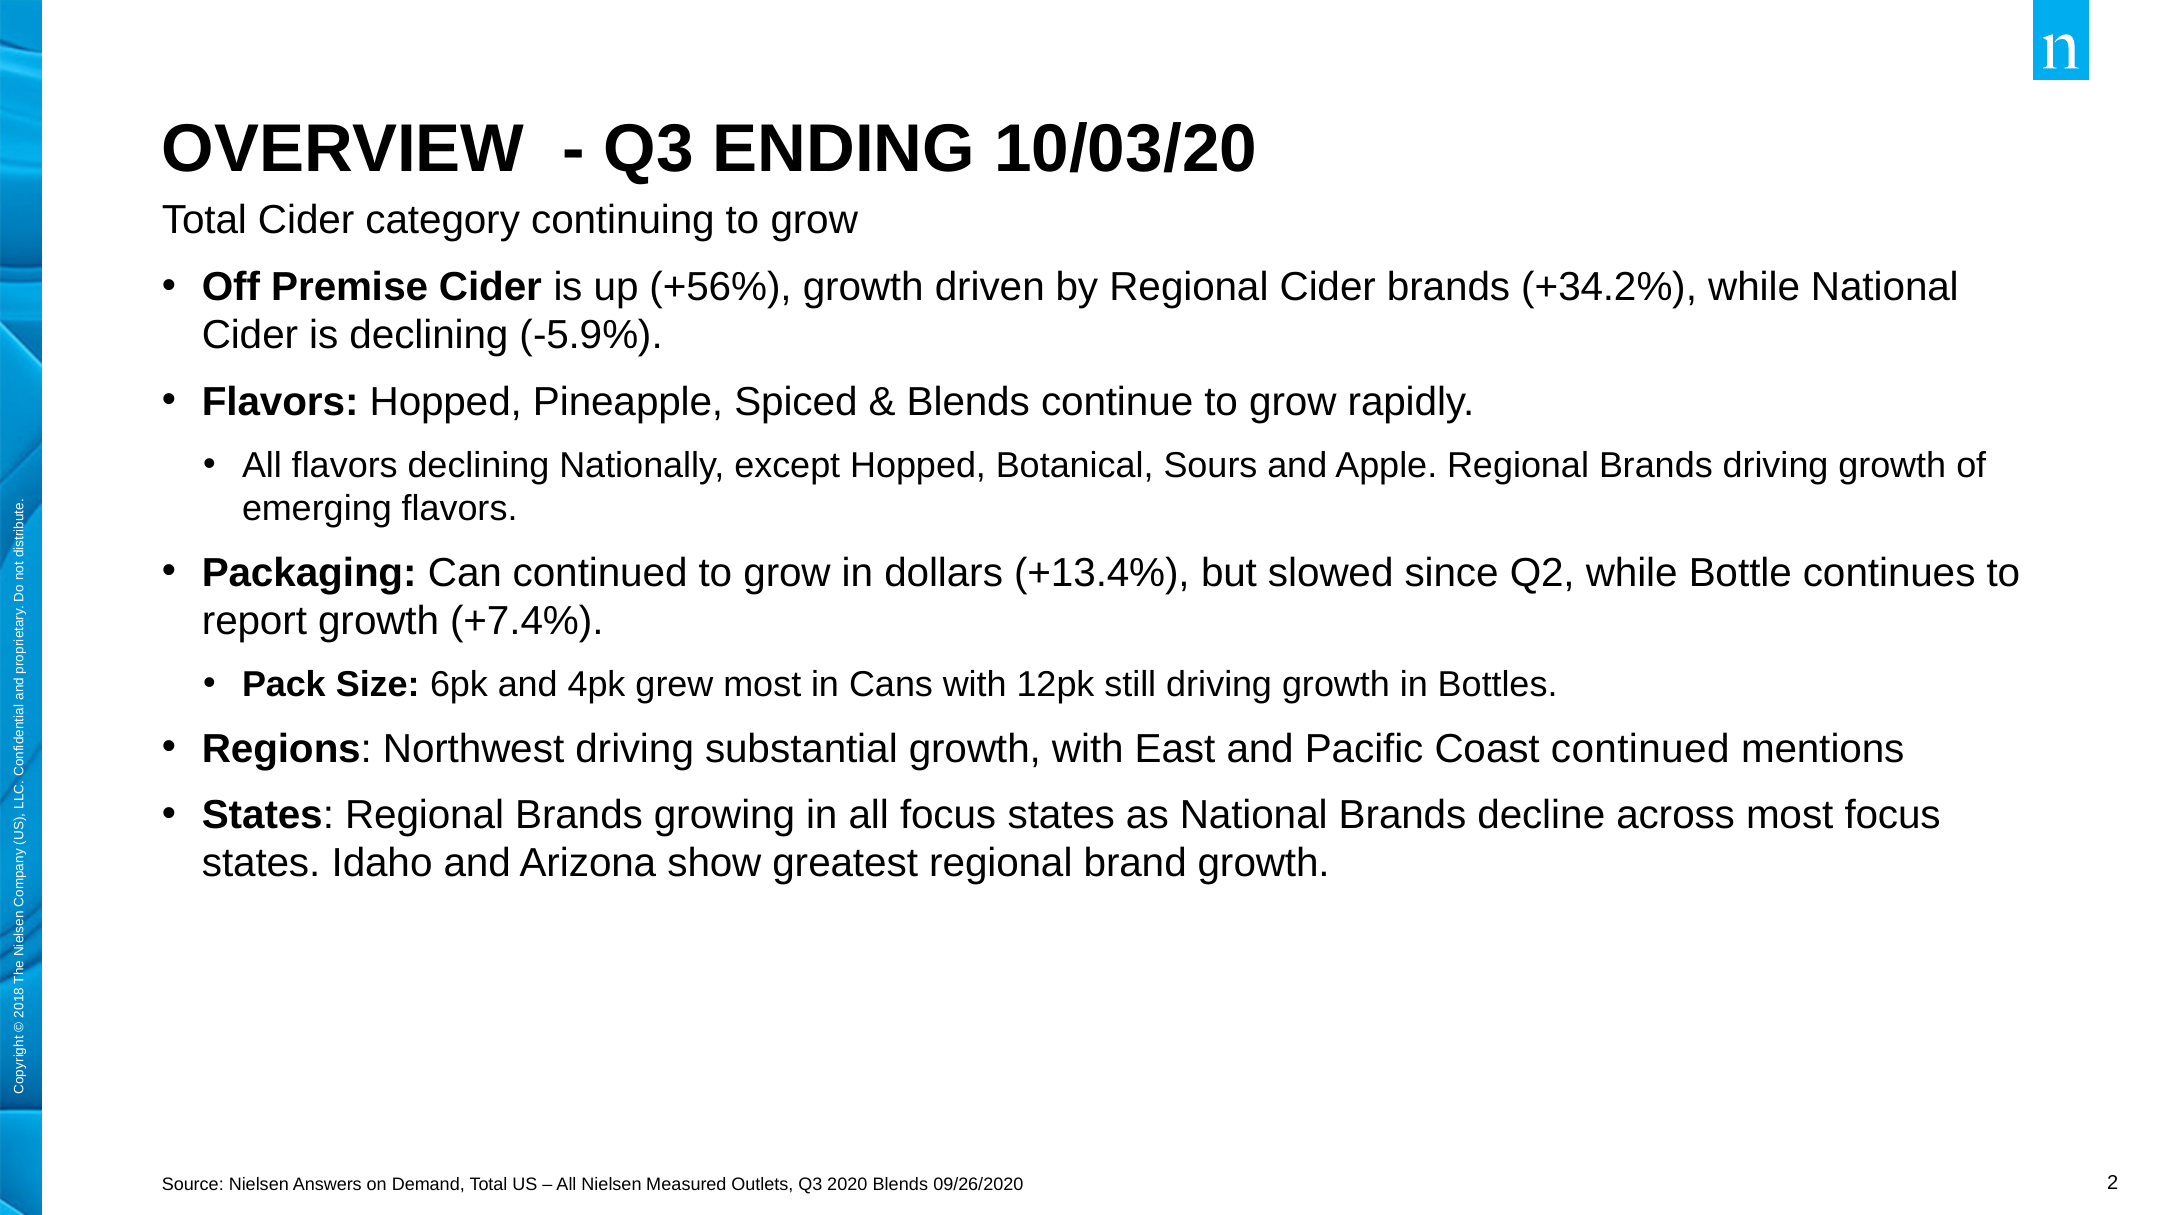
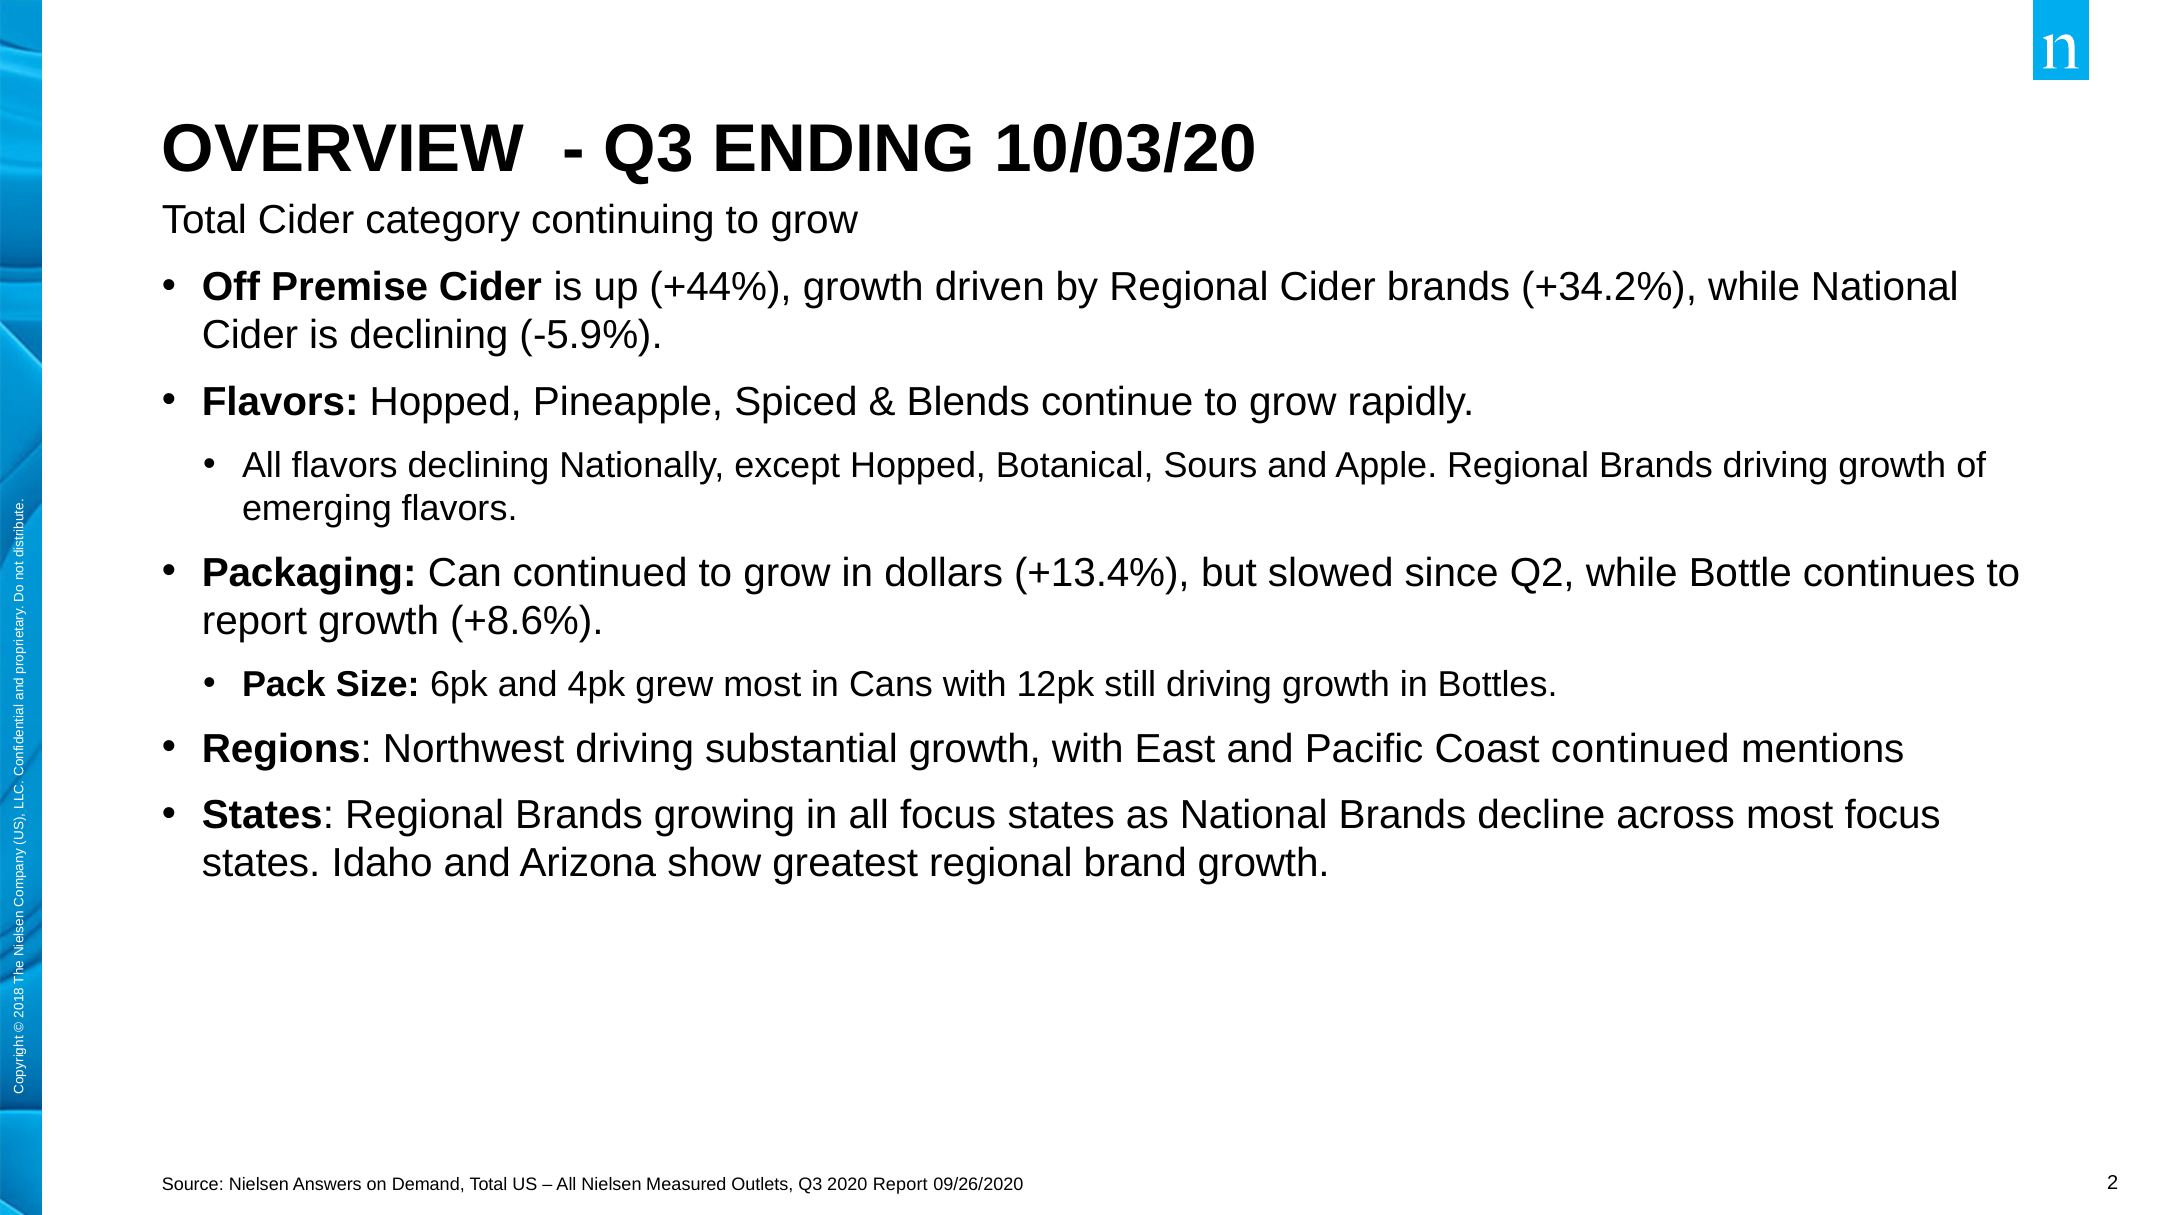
+56%: +56% -> +44% (721, 287)
+7.4%: +7.4% -> +8.6% (527, 621)
2020 Blends: Blends -> Report (900, 1184)
